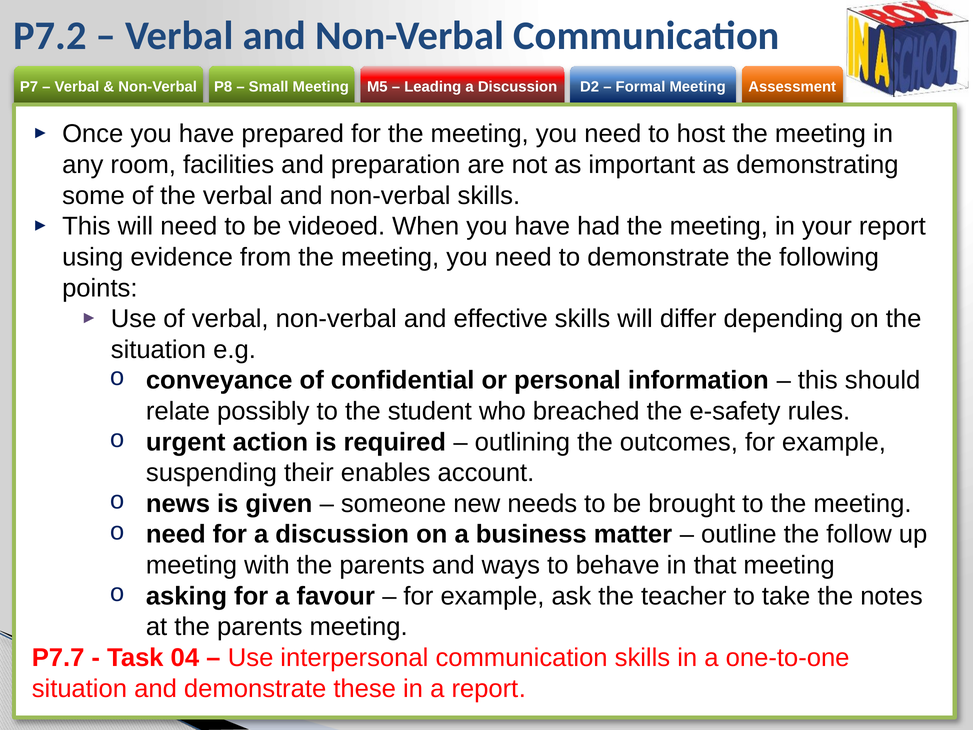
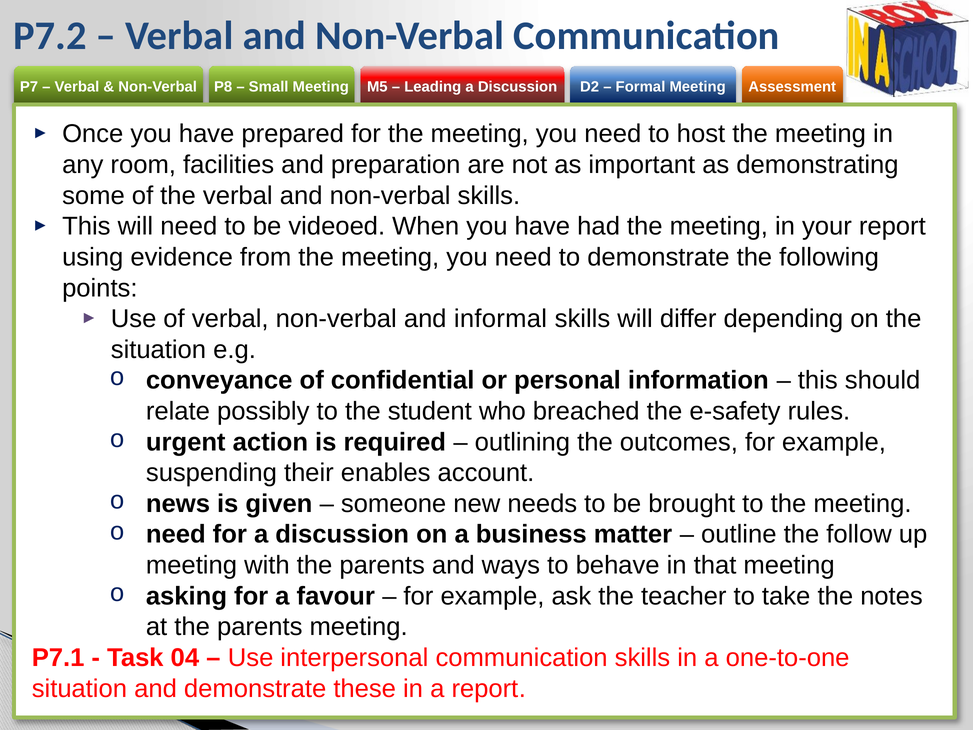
effective: effective -> informal (501, 319)
P7.7: P7.7 -> P7.1 (58, 658)
